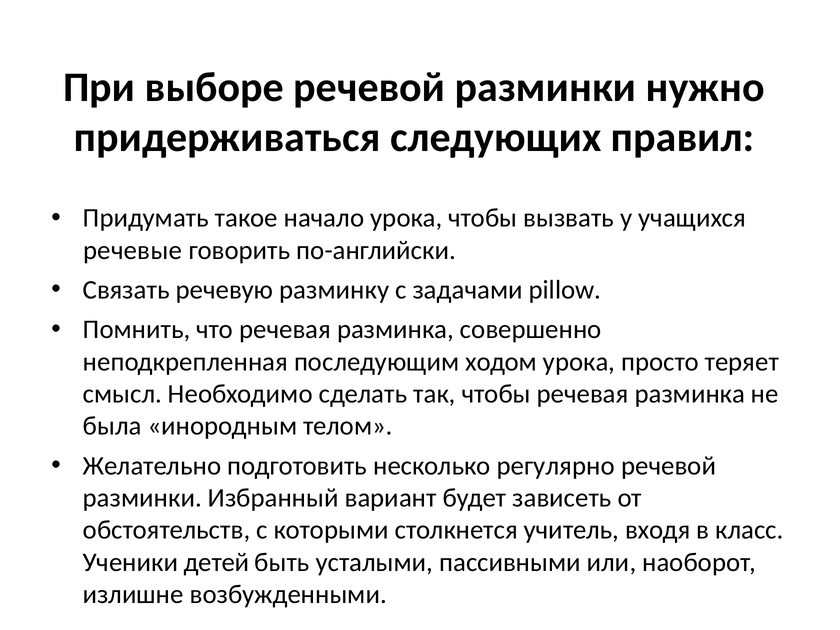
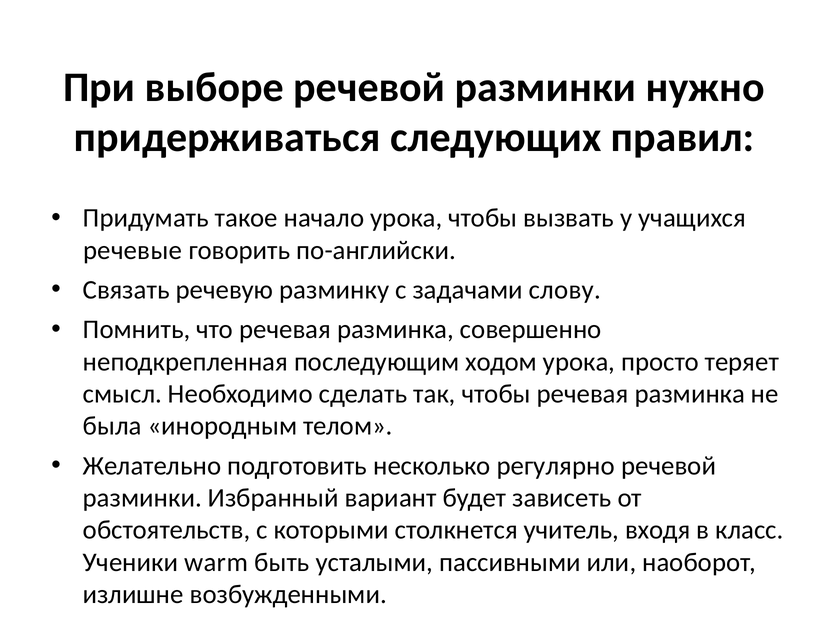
pillow: pillow -> слову (565, 290)
детей: детей -> warm (216, 562)
